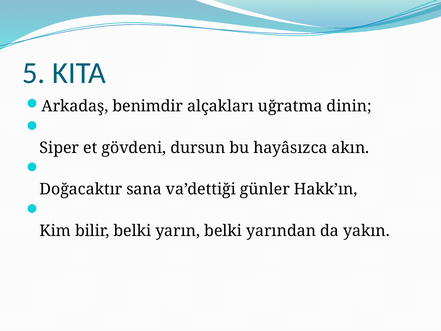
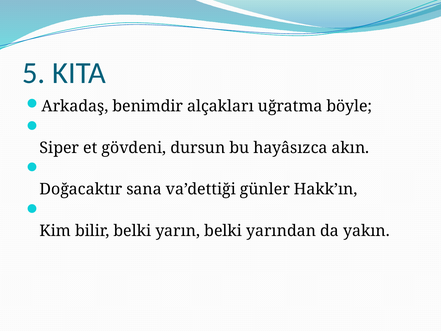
dinin: dinin -> böyle (349, 106)
